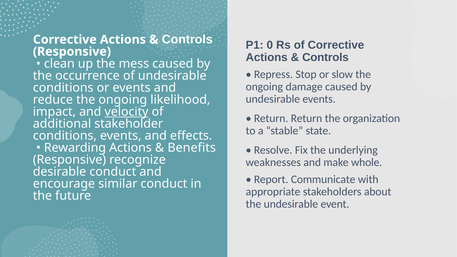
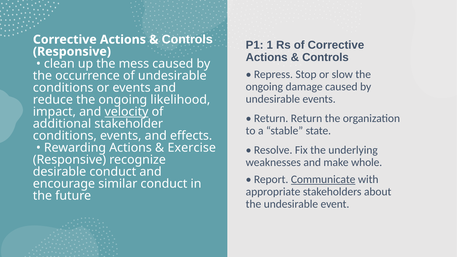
0: 0 -> 1 (270, 45)
Benefits: Benefits -> Exercise (192, 148)
Communicate underline: none -> present (323, 179)
